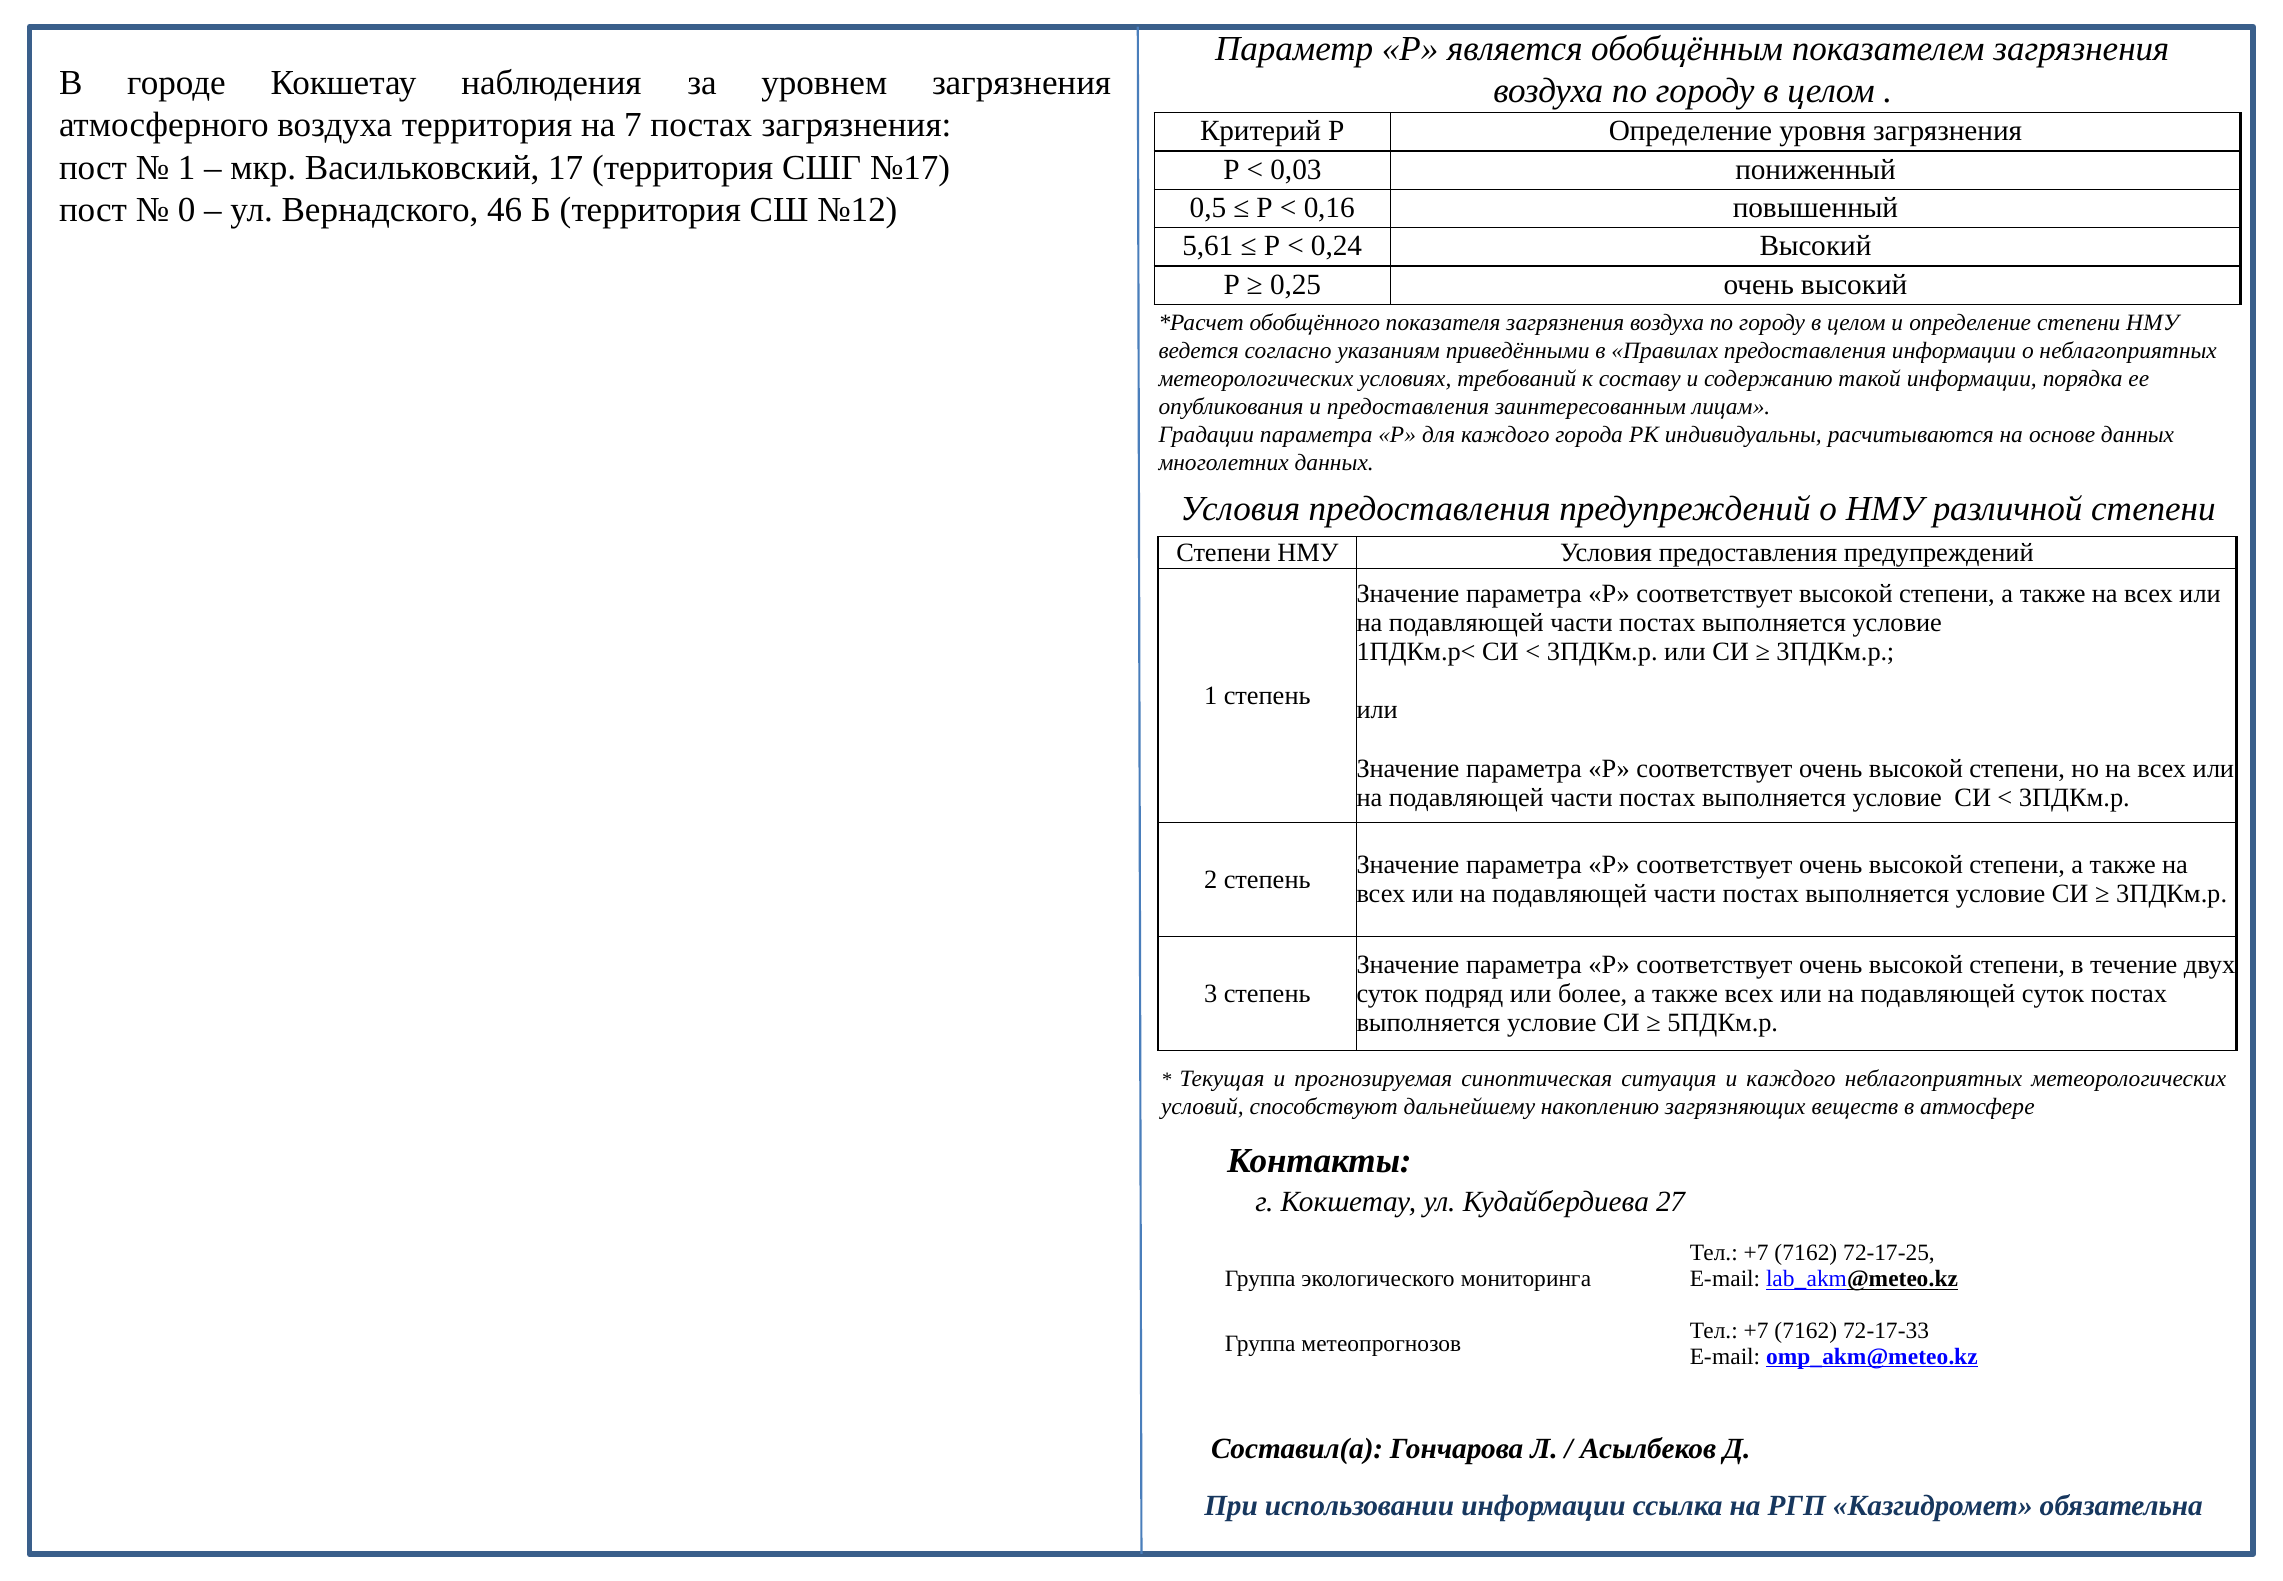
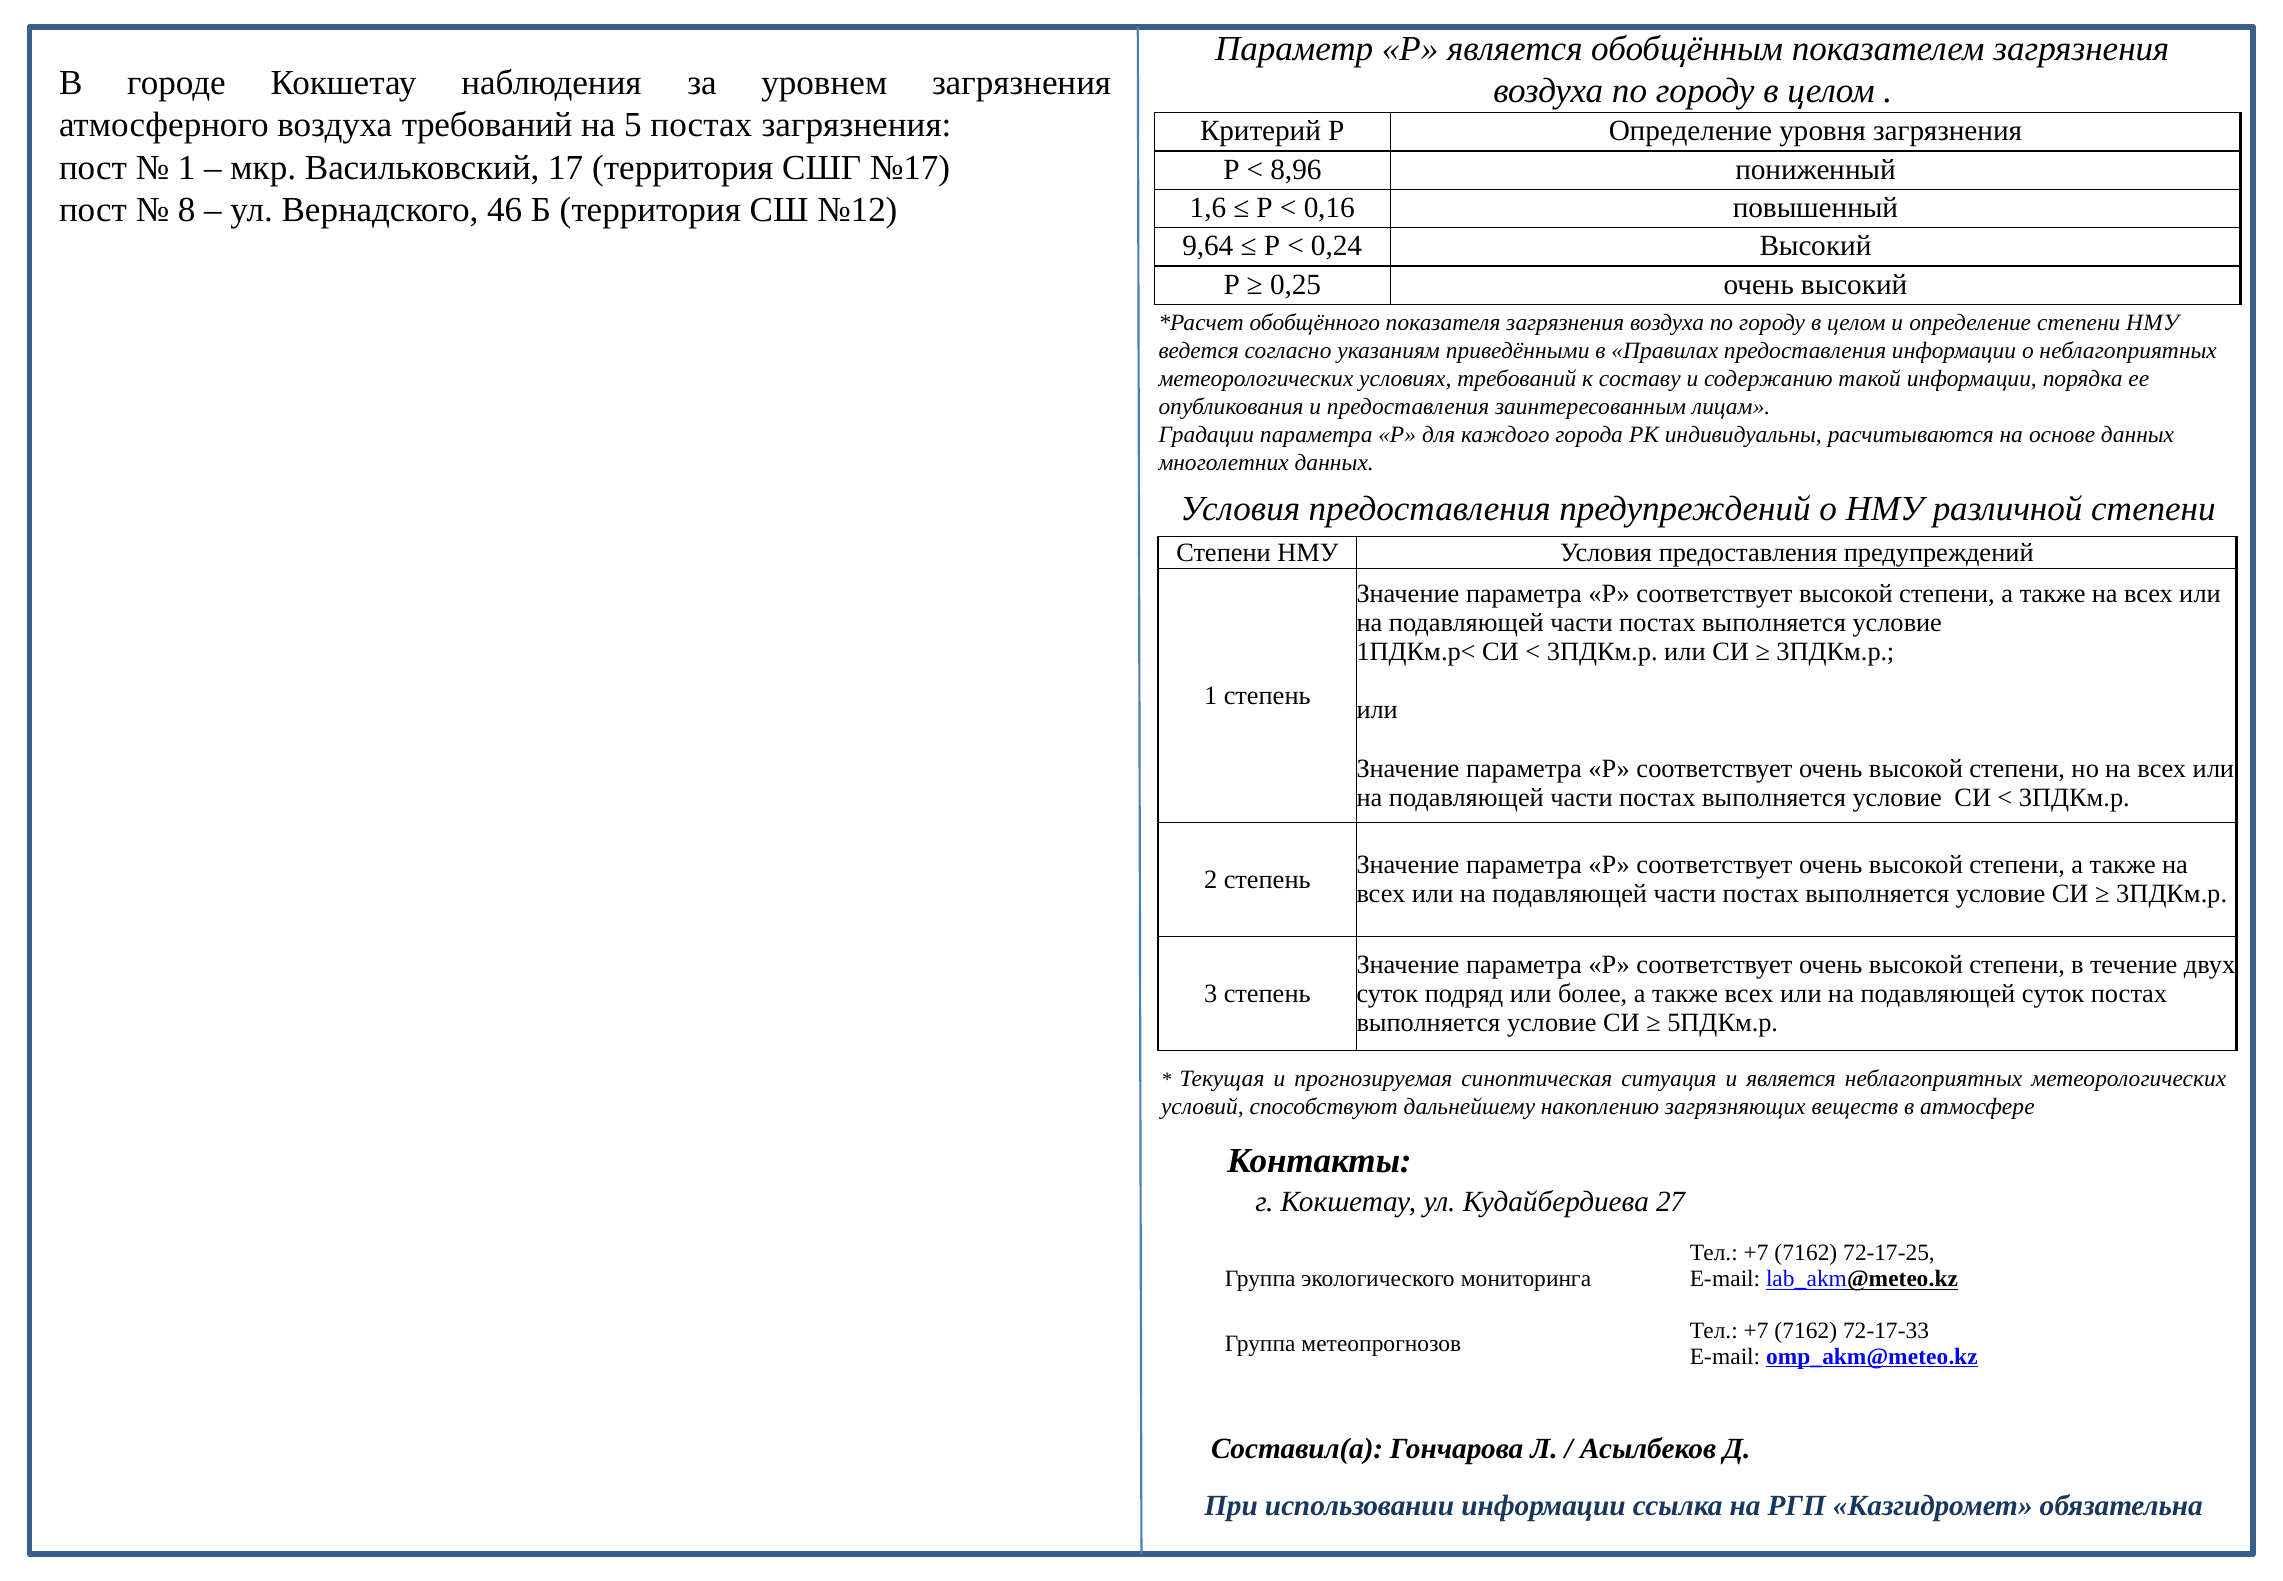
воздуха территория: территория -> требований (487, 125)
7: 7 -> 5 (633, 125)
0,03: 0,03 -> 8,96 (1296, 170)
0: 0 -> 8 (187, 210)
0,5: 0,5 -> 1,6 (1208, 208)
5,61: 5,61 -> 9,64 (1208, 246)
и каждого: каждого -> является (1791, 1078)
